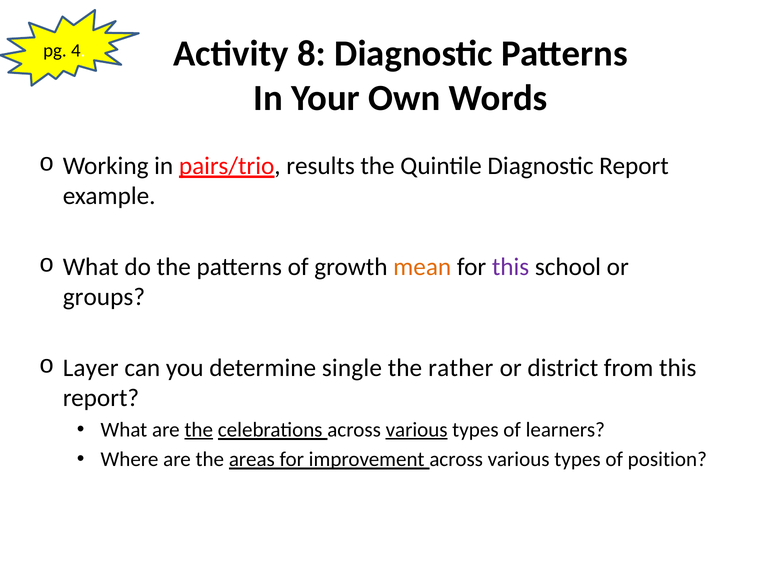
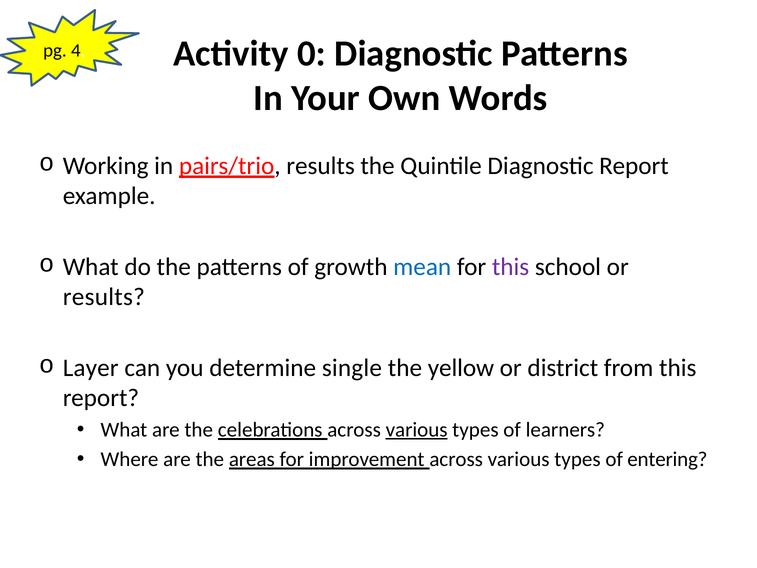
8: 8 -> 0 (312, 54)
mean colour: orange -> blue (422, 267)
groups: groups -> results (104, 297)
rather: rather -> yellow (461, 368)
the underline: present -> none (199, 430)
position: position -> entering (667, 459)
